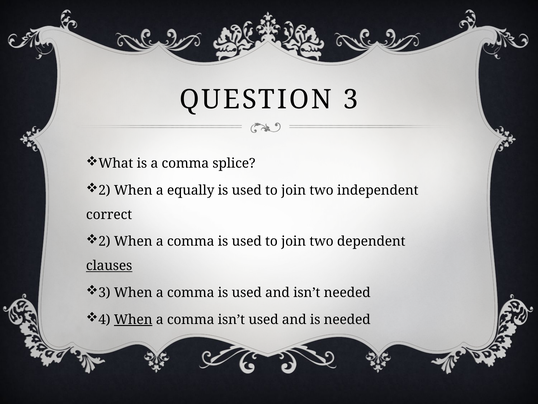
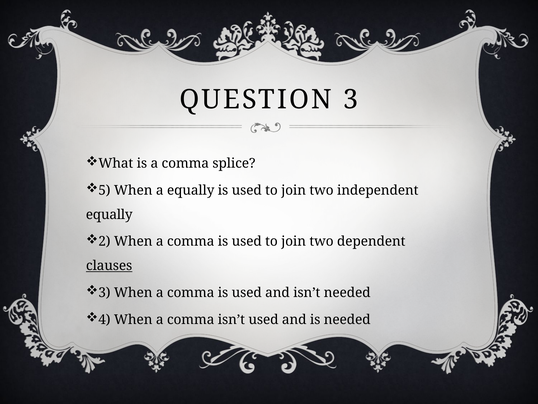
2: 2 -> 5 (104, 190)
correct: correct -> equally (109, 214)
When underline: present -> none (133, 319)
